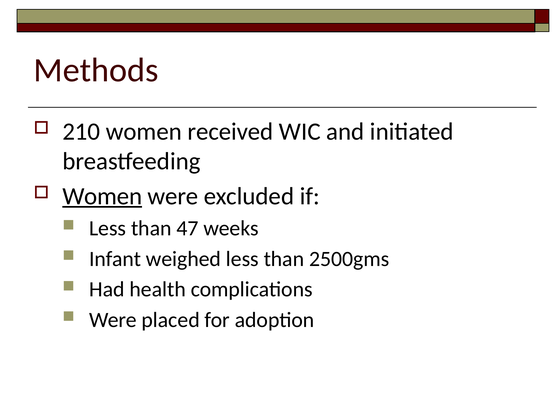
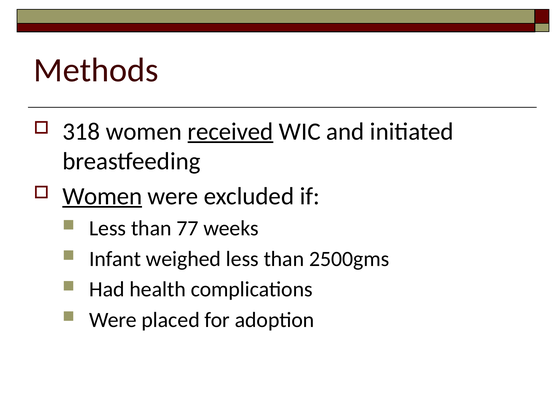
210: 210 -> 318 (81, 131)
received underline: none -> present (230, 131)
47: 47 -> 77 (187, 228)
